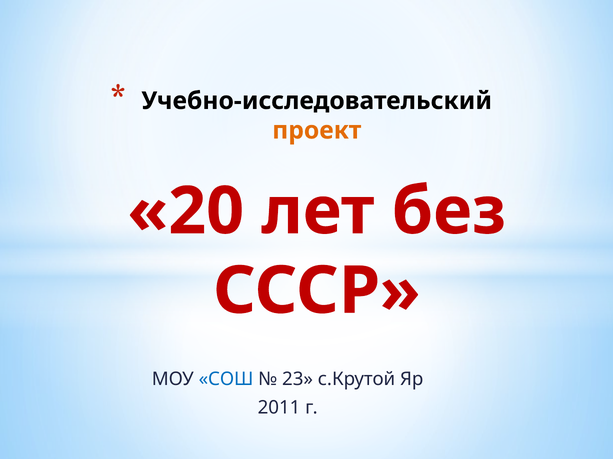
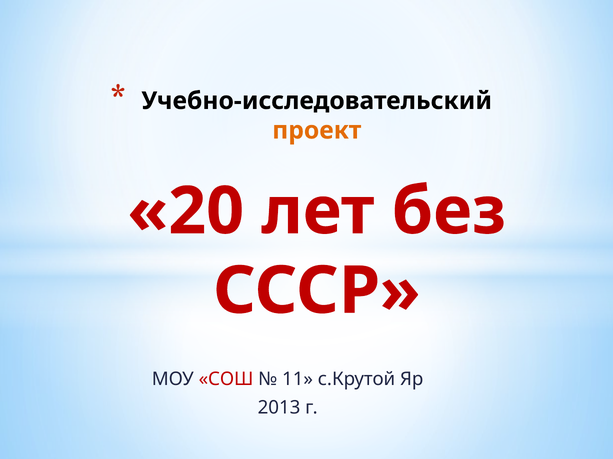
СОШ colour: blue -> red (226, 380)
23: 23 -> 11 (298, 380)
2011: 2011 -> 2013 (279, 408)
